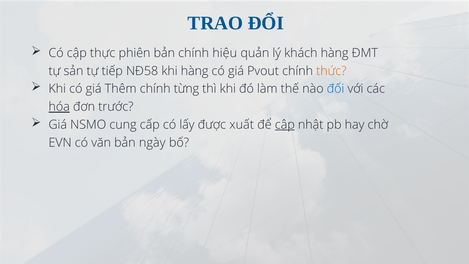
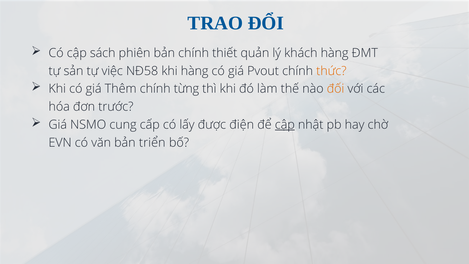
thực: thực -> sách (103, 53)
hiệu: hiệu -> thiết (225, 53)
tiếp: tiếp -> việc (112, 71)
đối colour: blue -> orange (336, 89)
hóa underline: present -> none (59, 107)
xuất: xuất -> điện (242, 125)
ngày: ngày -> triển (152, 143)
